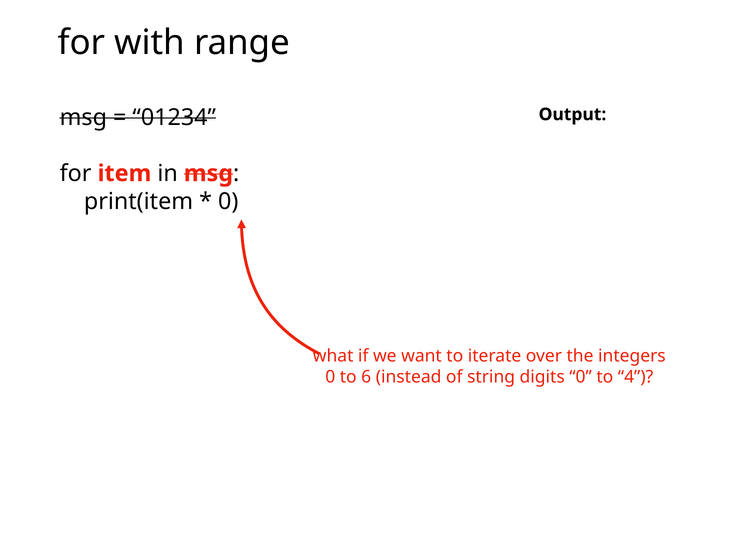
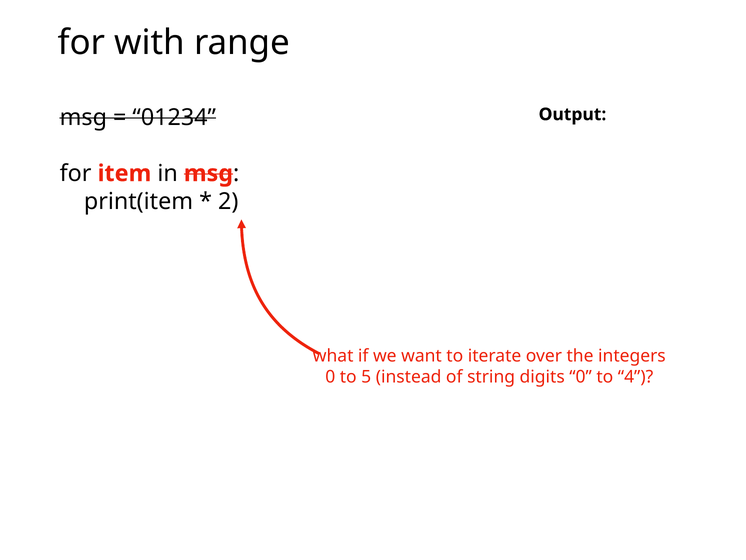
0: 0 -> 2 (228, 201)
6: 6 -> 5 (366, 377)
